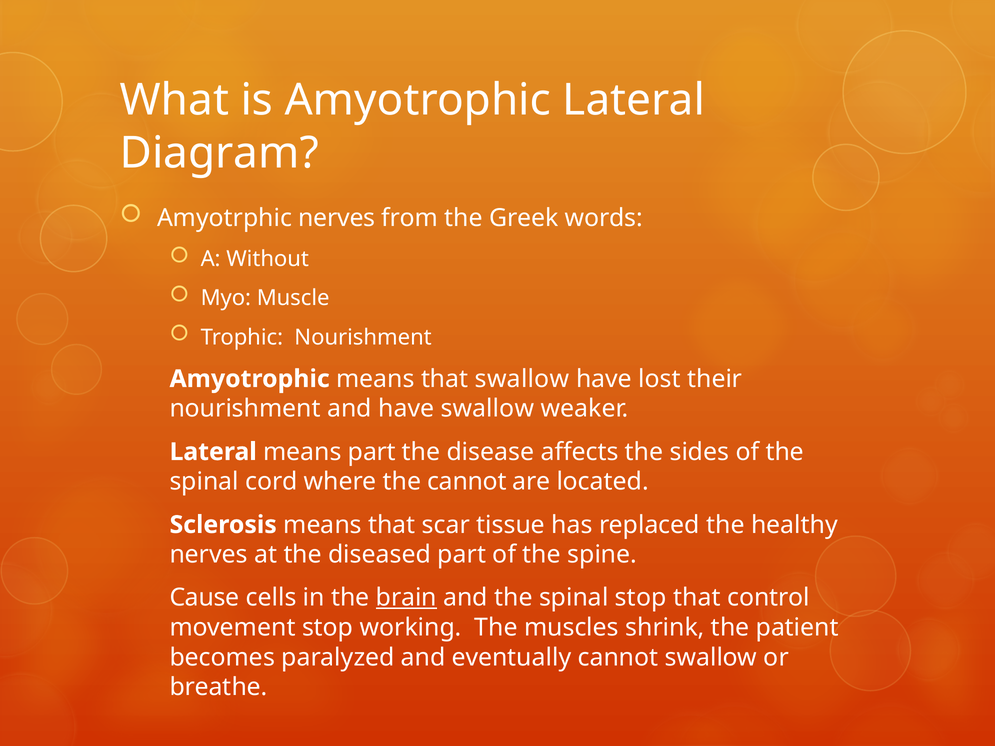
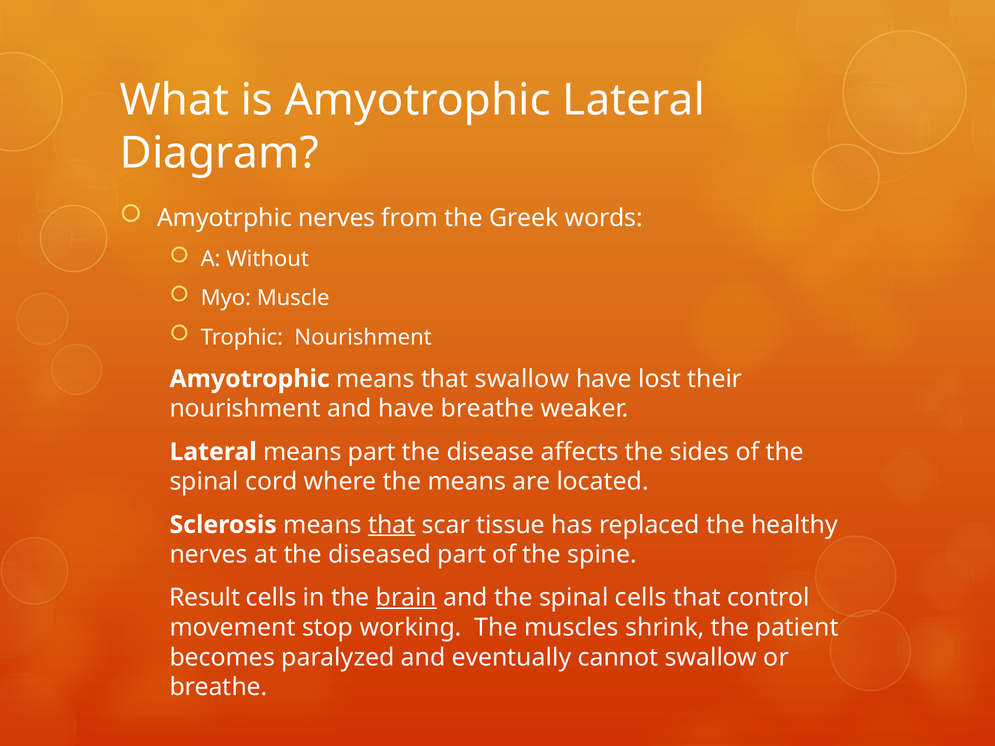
have swallow: swallow -> breathe (487, 409)
the cannot: cannot -> means (467, 482)
that underline: none -> present (392, 525)
Cause: Cause -> Result (205, 598)
spinal stop: stop -> cells (641, 598)
